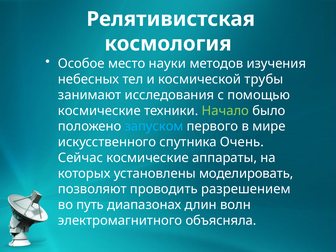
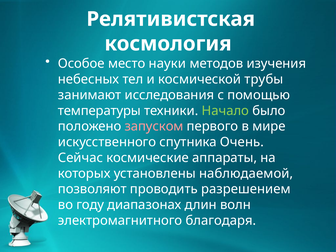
космические: космические -> температуры (99, 111)
запуском colour: light blue -> pink (154, 126)
моделировать: моделировать -> наблюдаемой (246, 173)
путь: путь -> году (90, 205)
объясняла: объясняла -> благодаря (221, 221)
